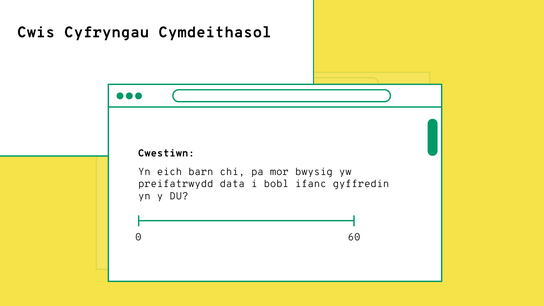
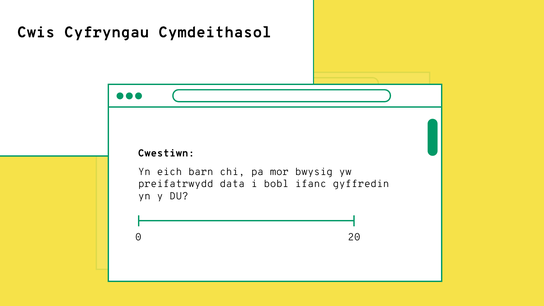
60: 60 -> 20 (354, 237)
